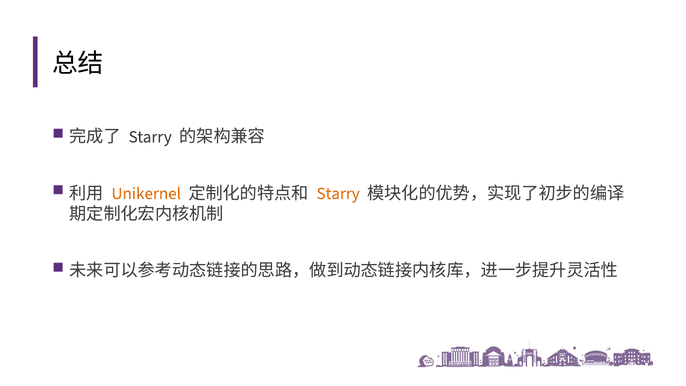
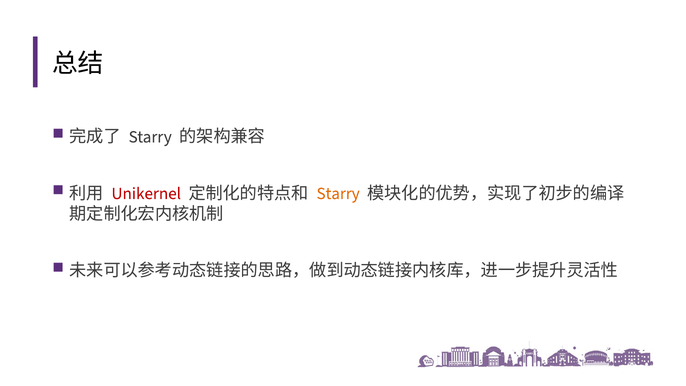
Unikernel colour: orange -> red (146, 193)
